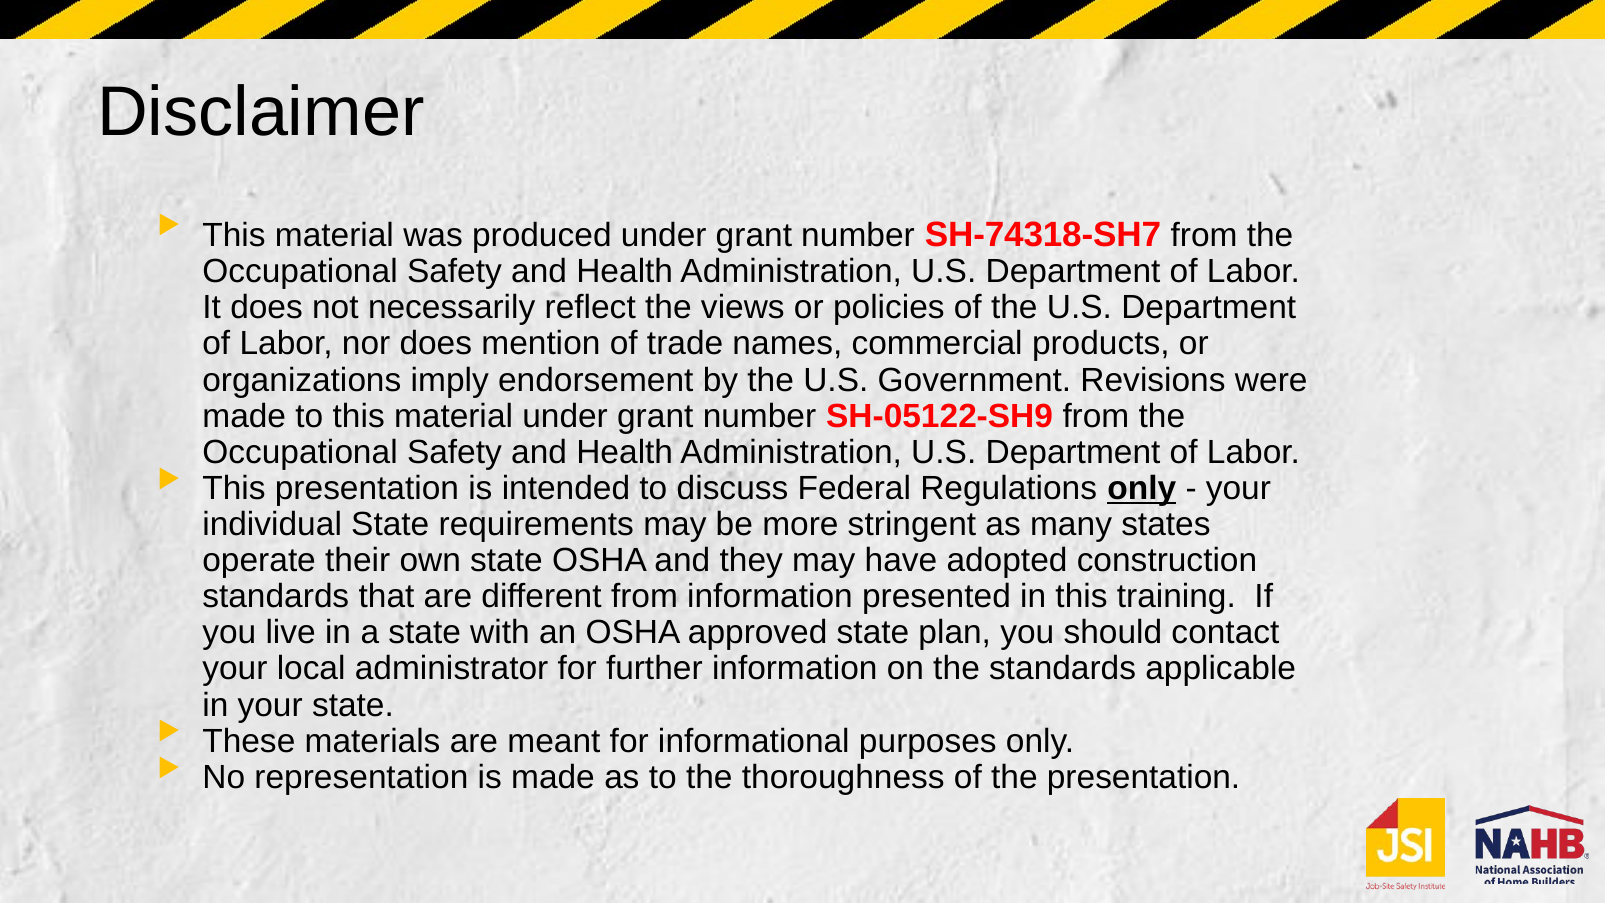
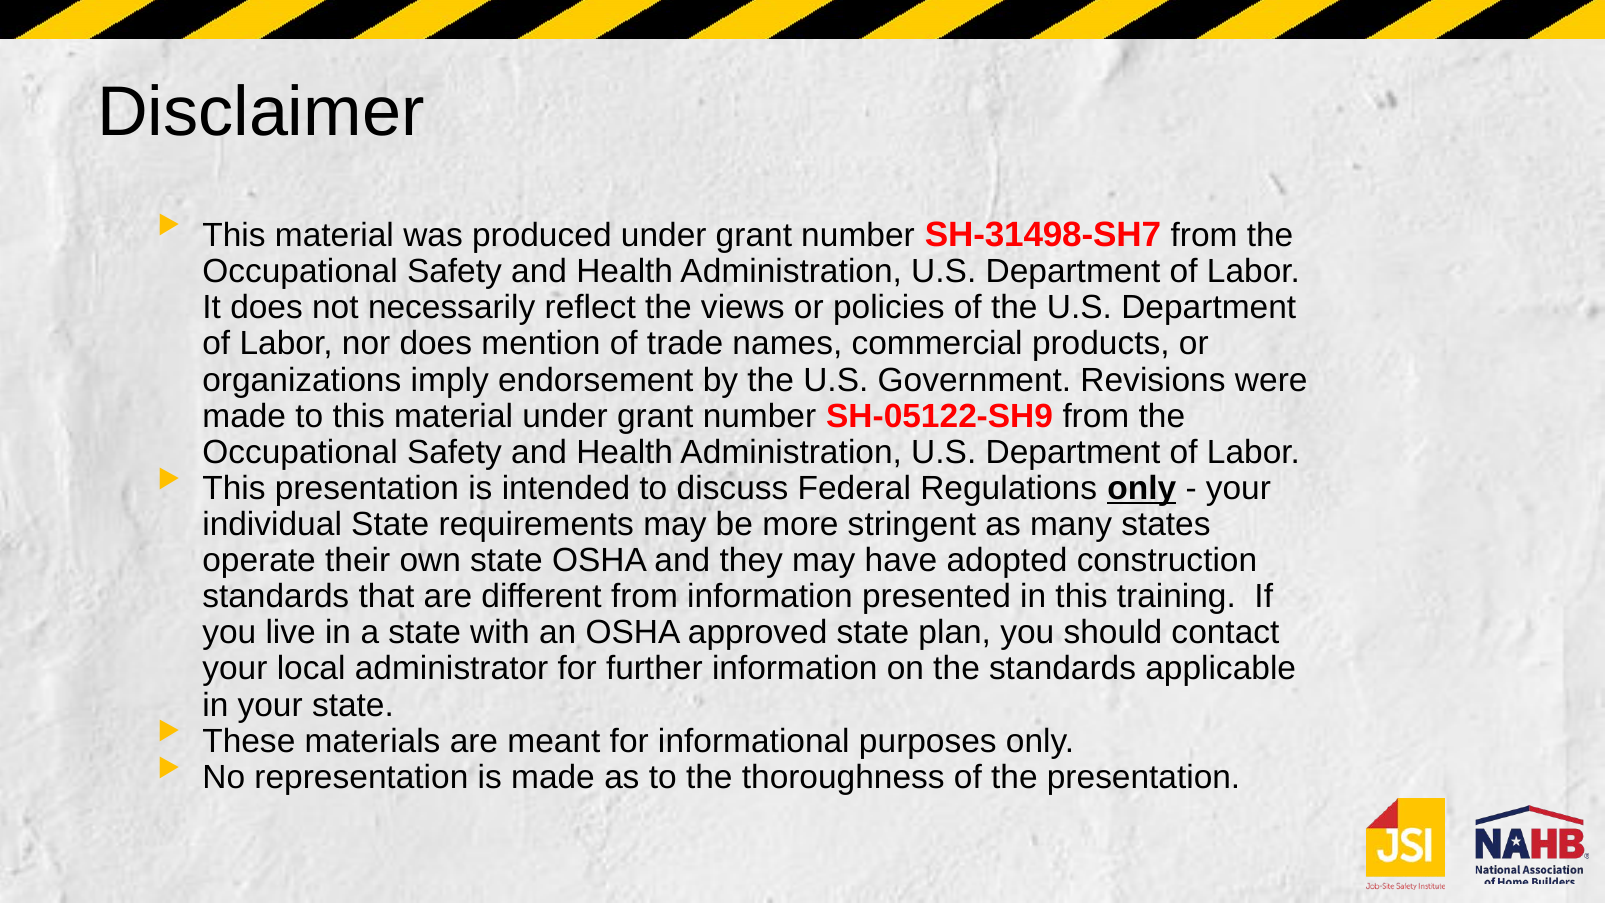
SH-74318-SH7: SH-74318-SH7 -> SH-31498-SH7 (1043, 235)
